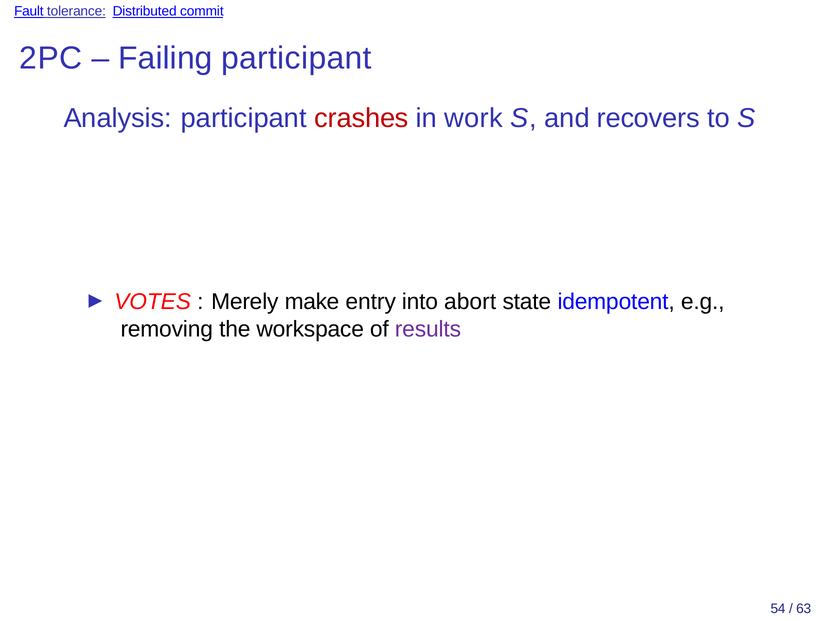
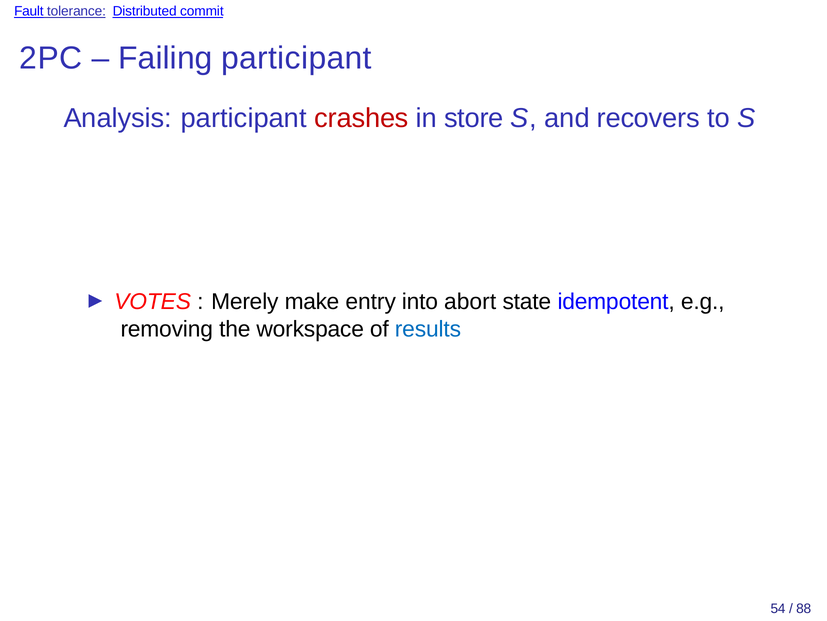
work: work -> store (474, 118)
results colour: purple -> blue (428, 329)
63: 63 -> 88 (804, 608)
